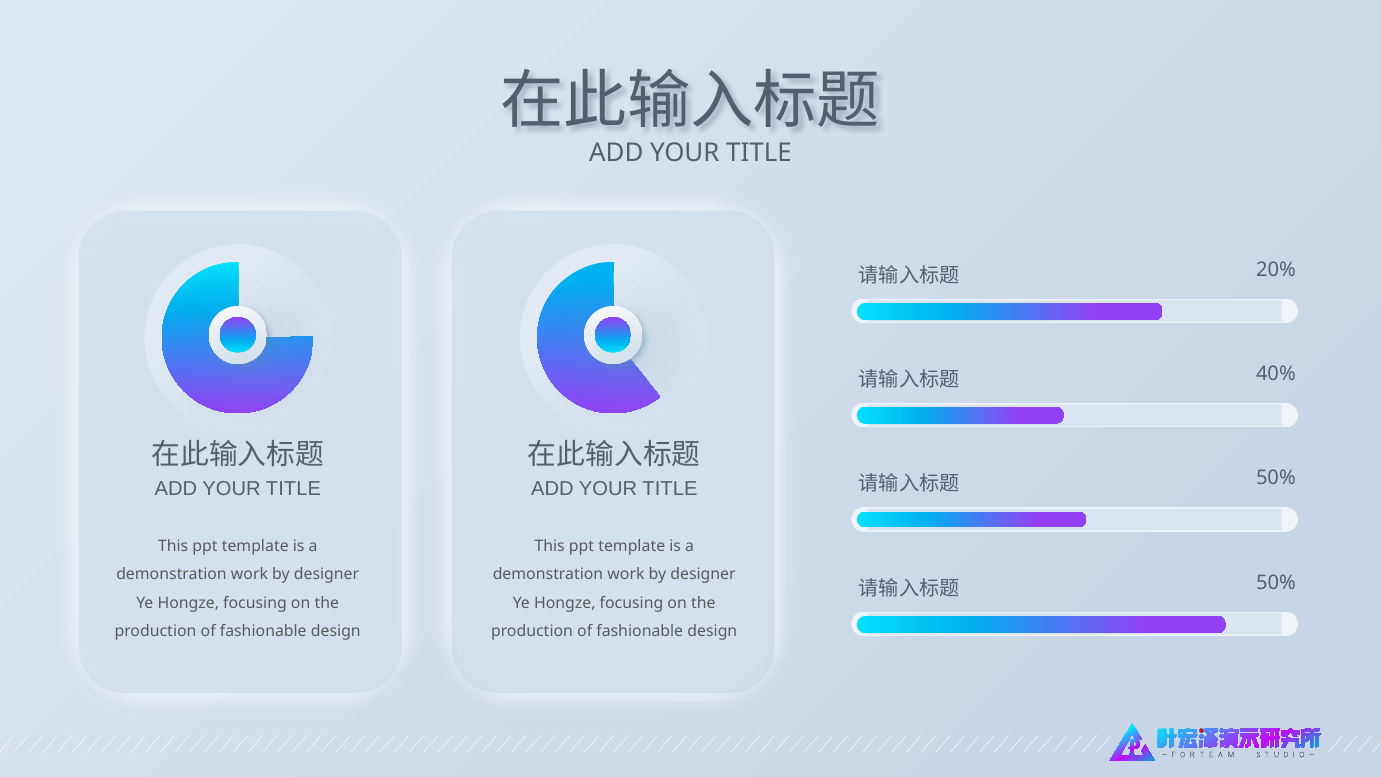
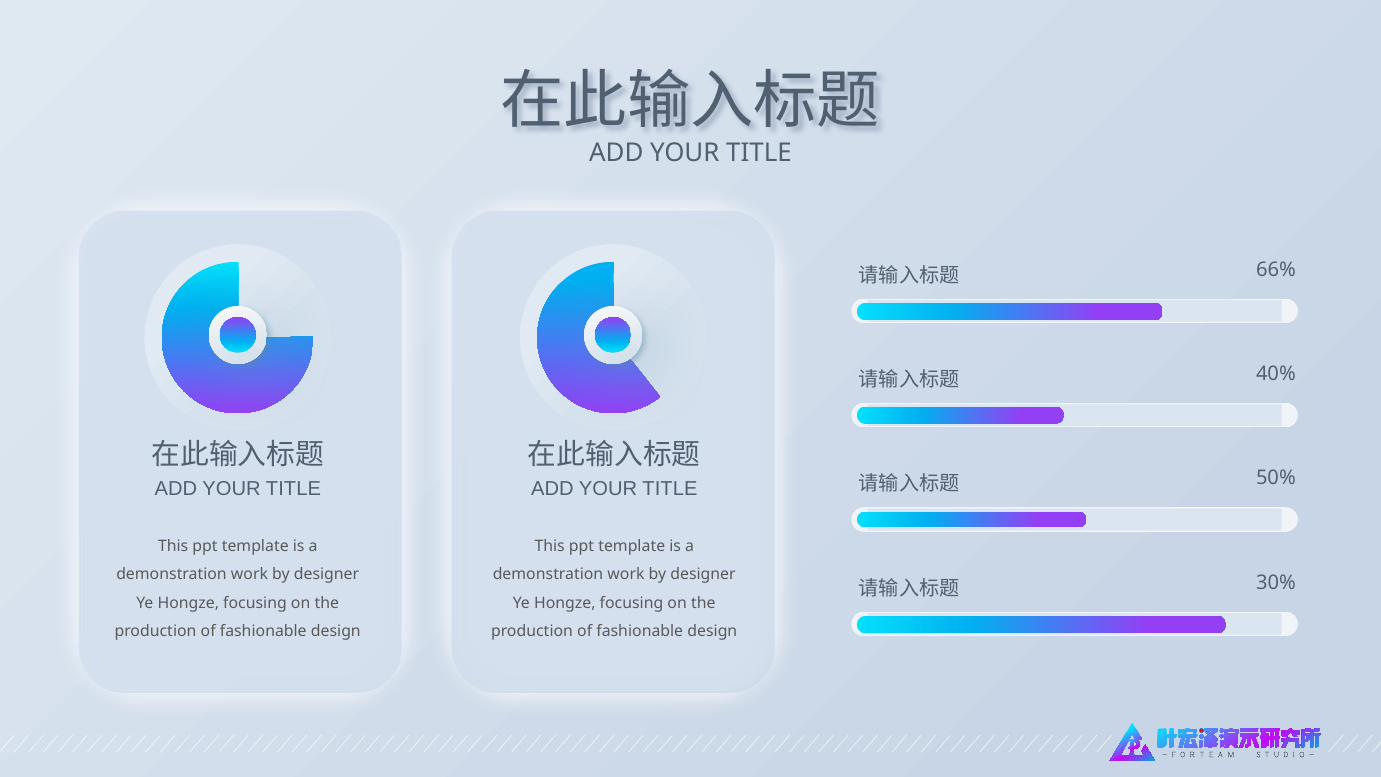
20%: 20% -> 66% (1276, 269)
50%: 50% -> 30% (1276, 582)
